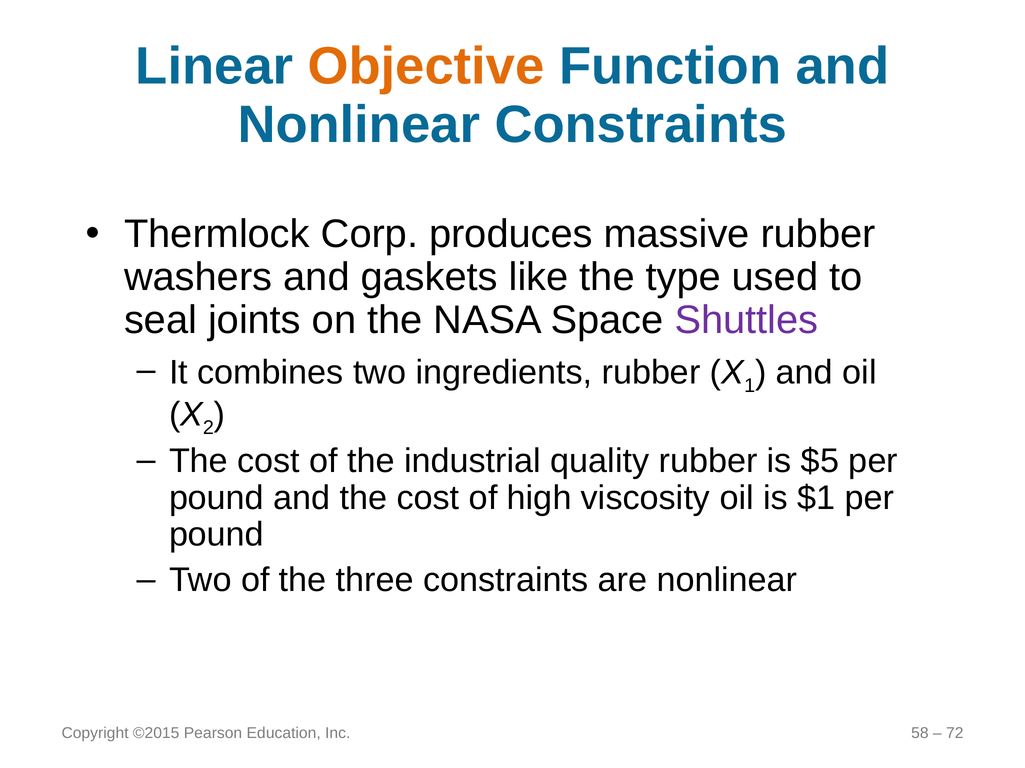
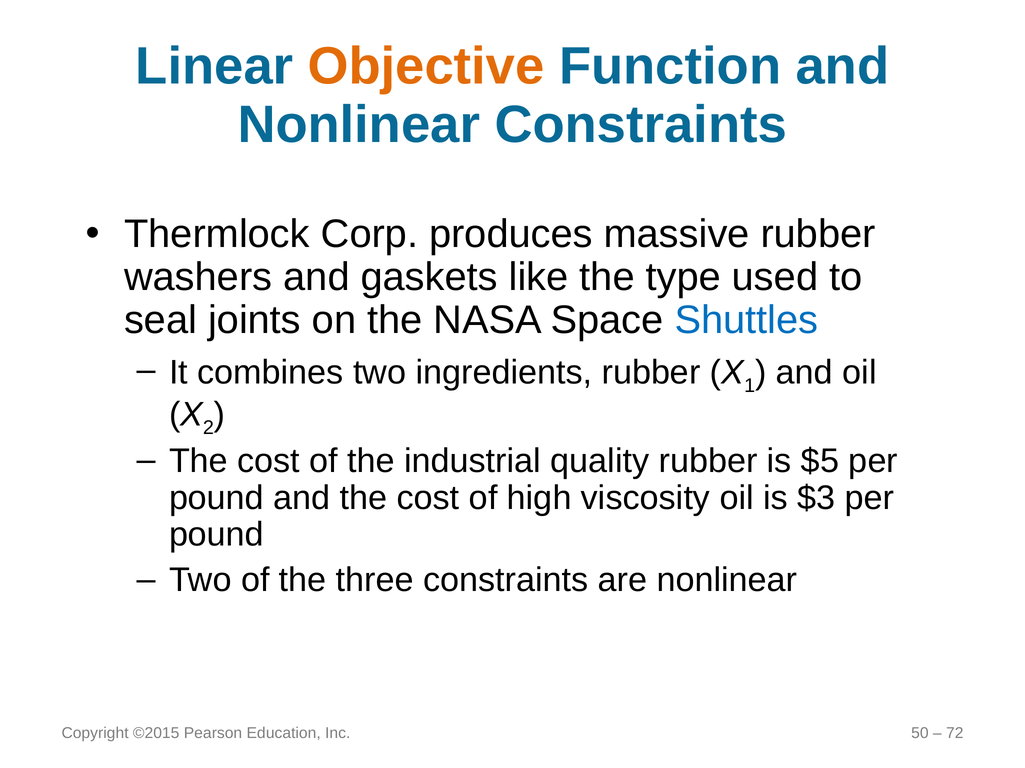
Shuttles colour: purple -> blue (746, 320)
$1: $1 -> $3 (816, 498)
58: 58 -> 50 (920, 734)
